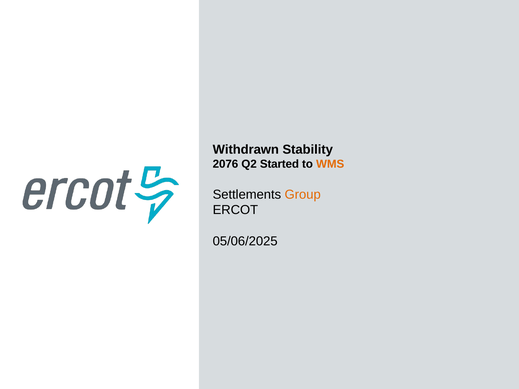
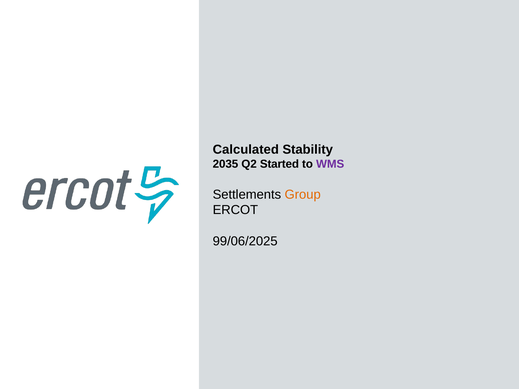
Withdrawn: Withdrawn -> Calculated (246, 150)
2076: 2076 -> 2035 (225, 164)
WMS colour: orange -> purple (330, 164)
05/06/2025: 05/06/2025 -> 99/06/2025 (245, 241)
